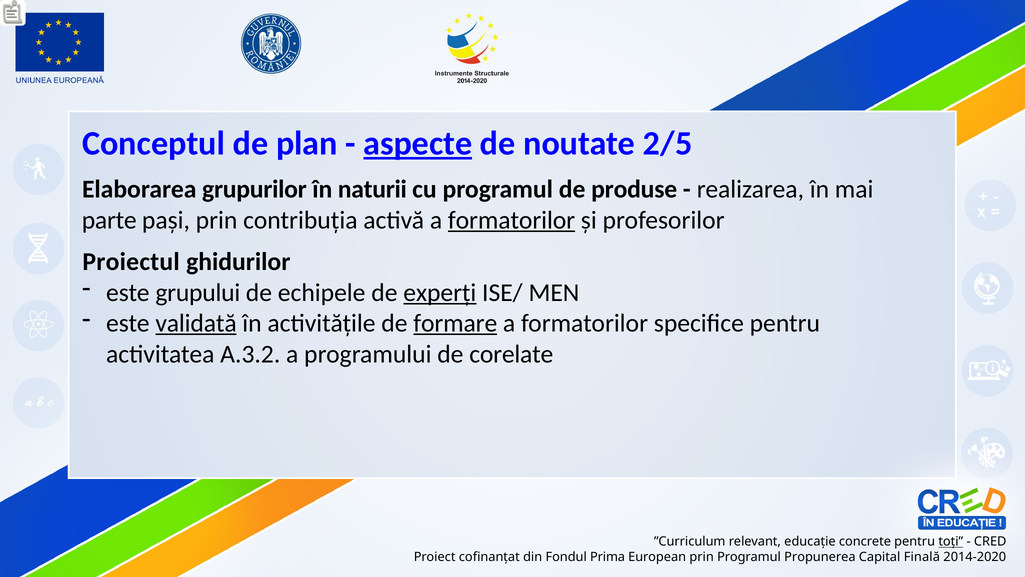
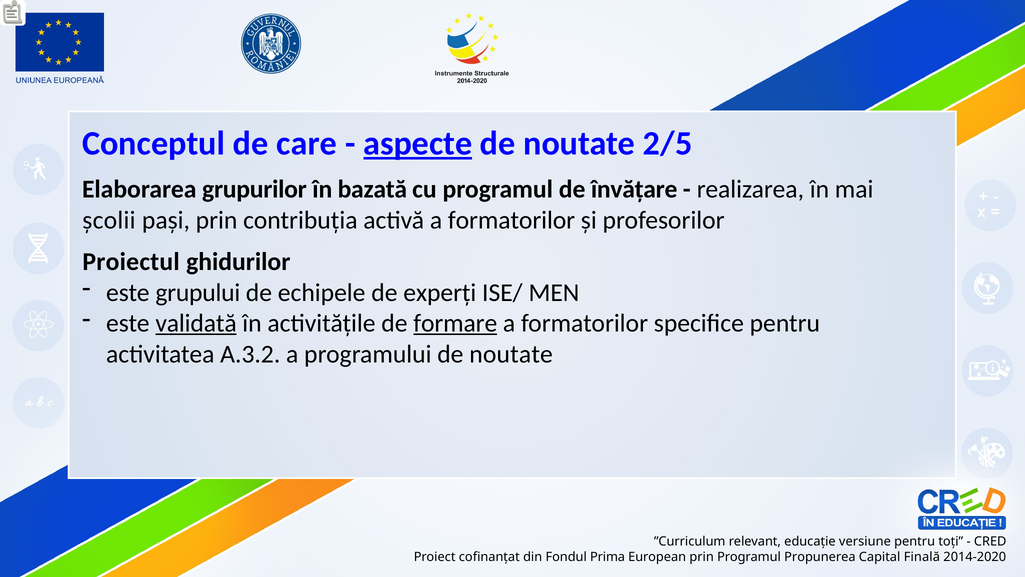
plan: plan -> care (307, 143)
naturii: naturii -> bazată (372, 189)
produse: produse -> învățare (634, 189)
parte: parte -> școlii (109, 220)
formatorilor underline: present -> none (512, 220)
experți underline: present -> none (440, 292)
programului de corelate: corelate -> noutate (511, 354)
concrete: concrete -> versiune (865, 541)
toți underline: present -> none (951, 541)
